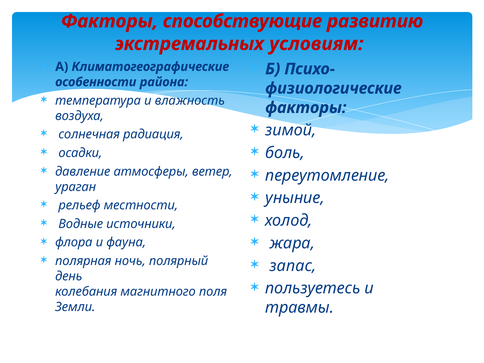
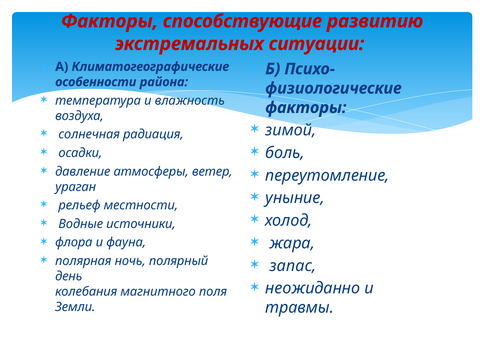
условиям: условиям -> ситуации (317, 44)
пользуетесь: пользуетесь -> неожиданно (313, 288)
